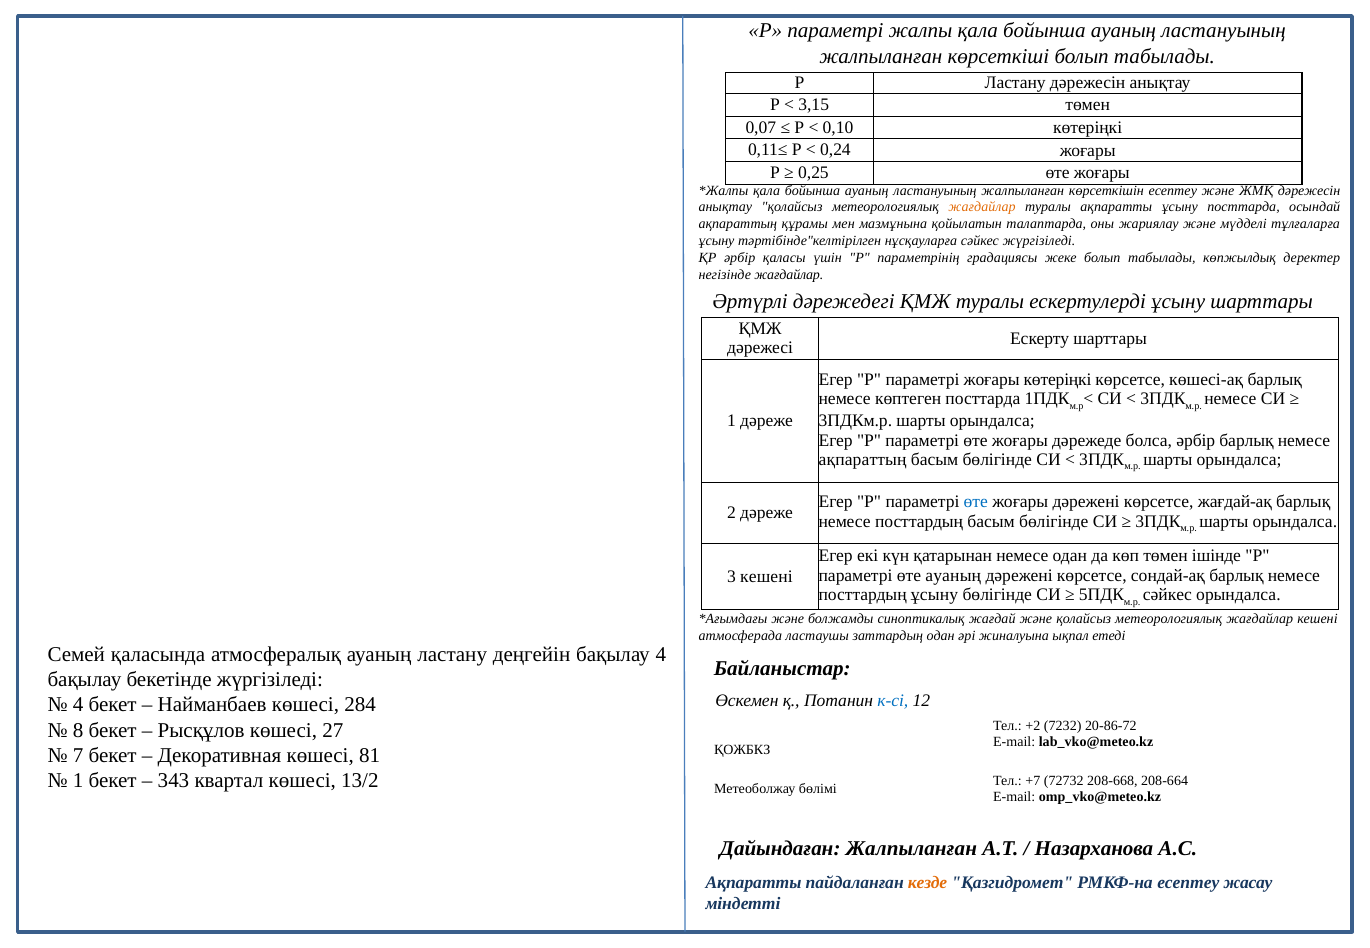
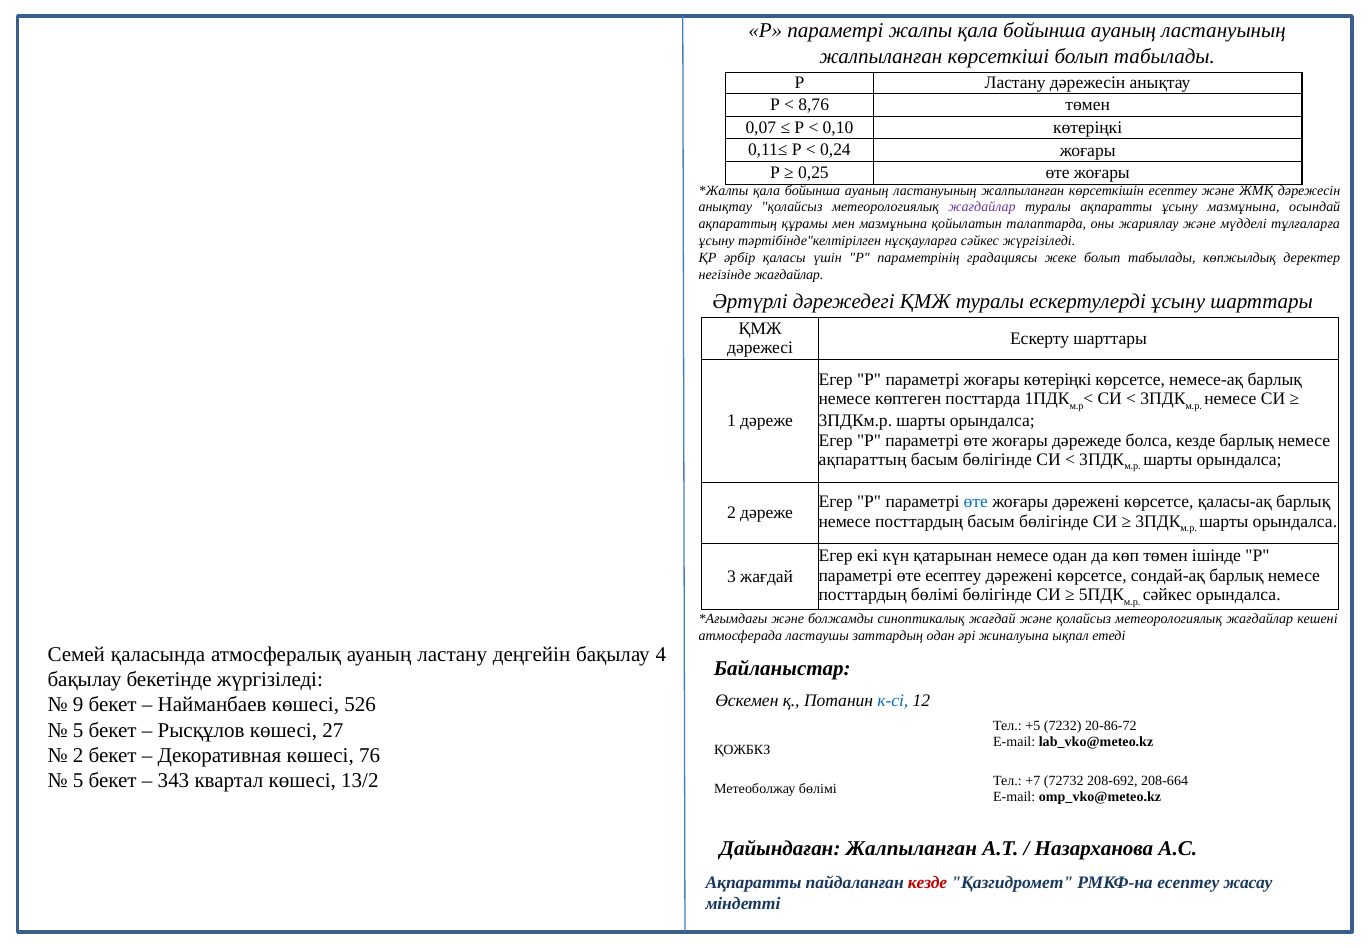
3,15: 3,15 -> 8,76 (814, 105)
жағдайлар colour: orange -> purple (982, 207)
ұсыну посттарда: посттарда -> мазмұнына (1244, 207)
көшесі-ақ: көшесі-ақ -> немесе-ақ (1206, 380)
болса әрбір: әрбір -> кезде (1196, 441)
жағдай-ақ: жағдай-ақ -> қаласы-ақ (1235, 502)
өте ауаның: ауаның -> есептеу (953, 576)
3 кешені: кешені -> жағдай (767, 577)
посттардың ұсыну: ұсыну -> бөлімі (935, 595)
4: 4 -> 9 (78, 705)
284: 284 -> 526 (360, 705)
+2: +2 -> +5 (1033, 726)
8: 8 -> 5 (78, 731)
7: 7 -> 2 (78, 756)
81: 81 -> 76 (370, 756)
1: 1 -> 5 (78, 781)
208-668: 208-668 -> 208-692 (1112, 781)
кезде colour: orange -> red (928, 883)
